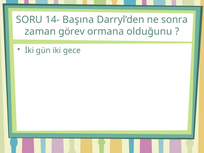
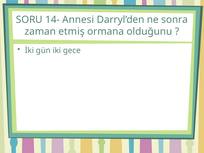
Başına: Başına -> Annesi (78, 20)
görev: görev -> etmiş (72, 31)
